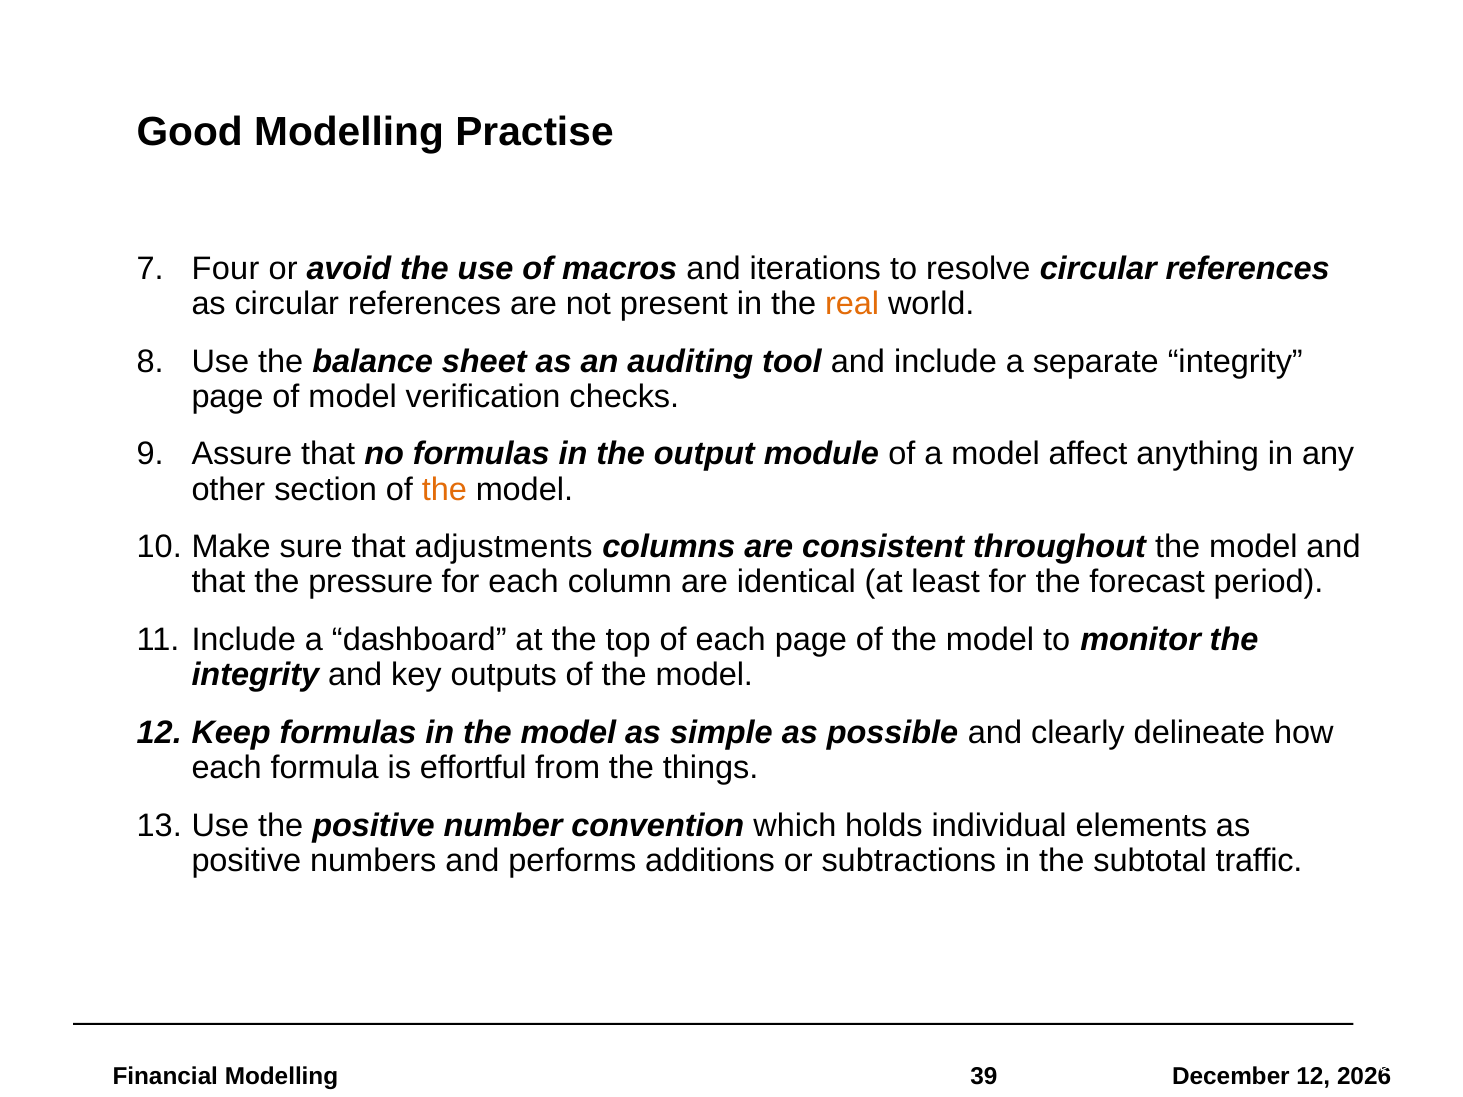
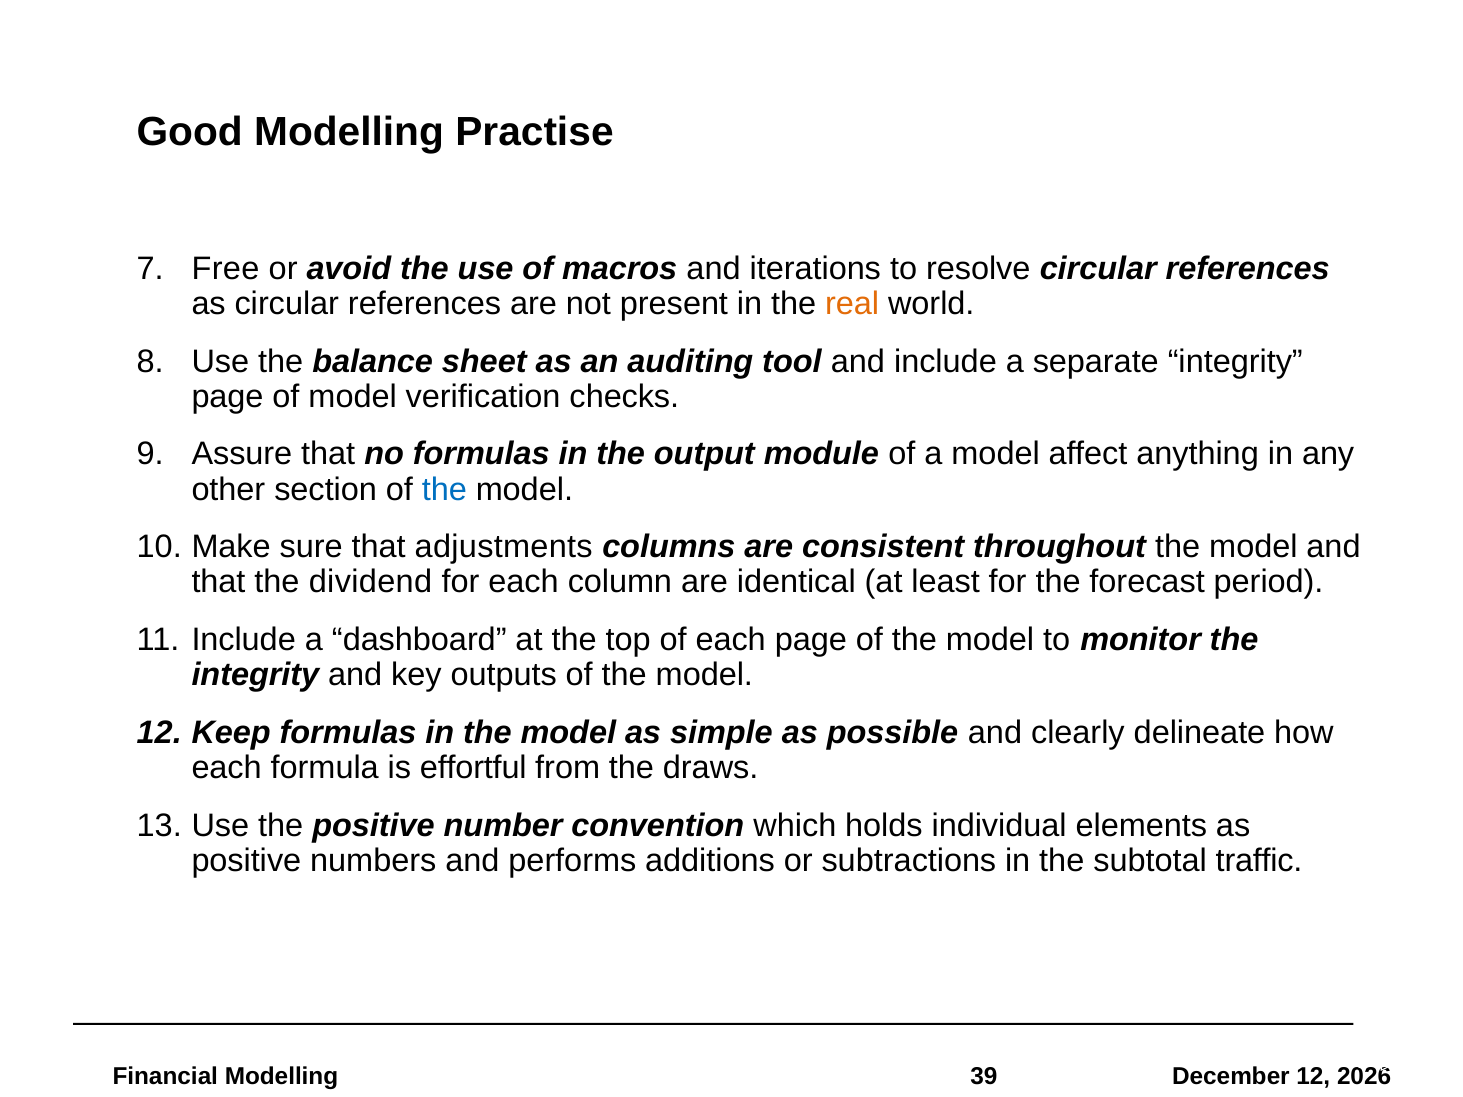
Four: Four -> Free (226, 269)
the colour: orange -> blue (444, 489)
pressure: pressure -> dividend (370, 582)
things: things -> draws (711, 768)
